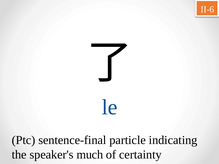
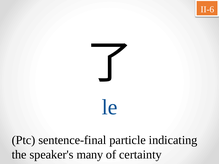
much: much -> many (90, 155)
